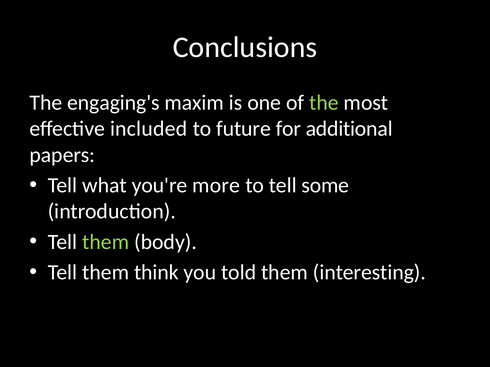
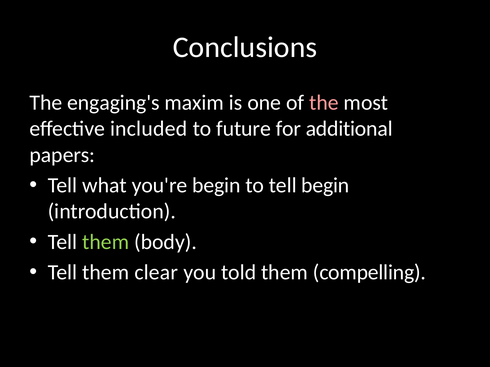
the colour: light green -> pink (324, 103)
you're more: more -> begin (216, 186)
tell some: some -> begin (325, 186)
think: think -> clear (156, 273)
interesting: interesting -> compelling (369, 273)
